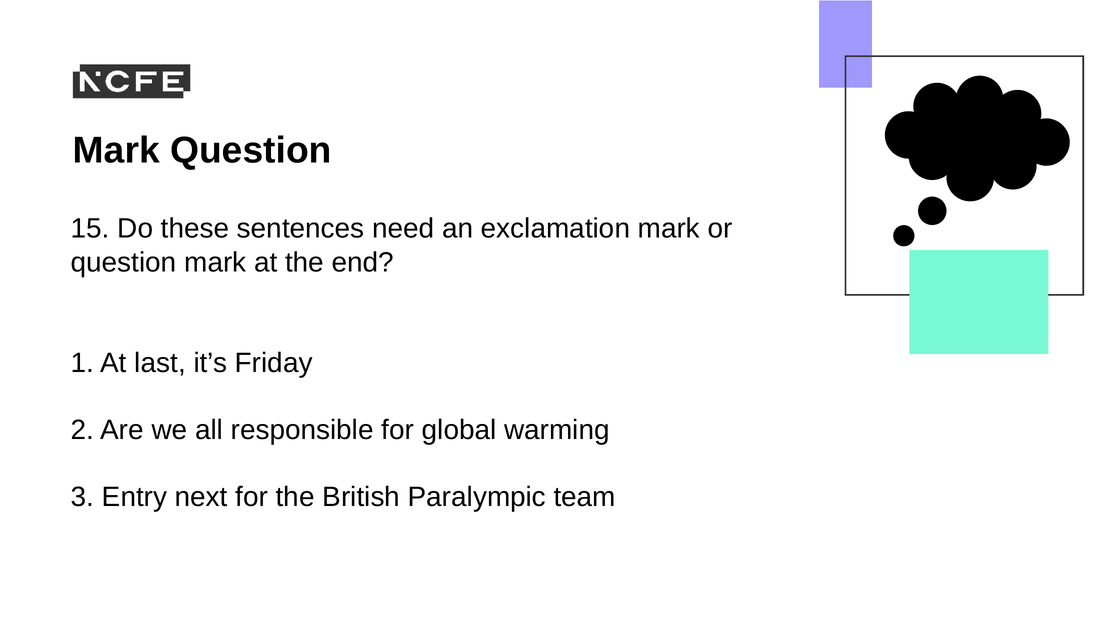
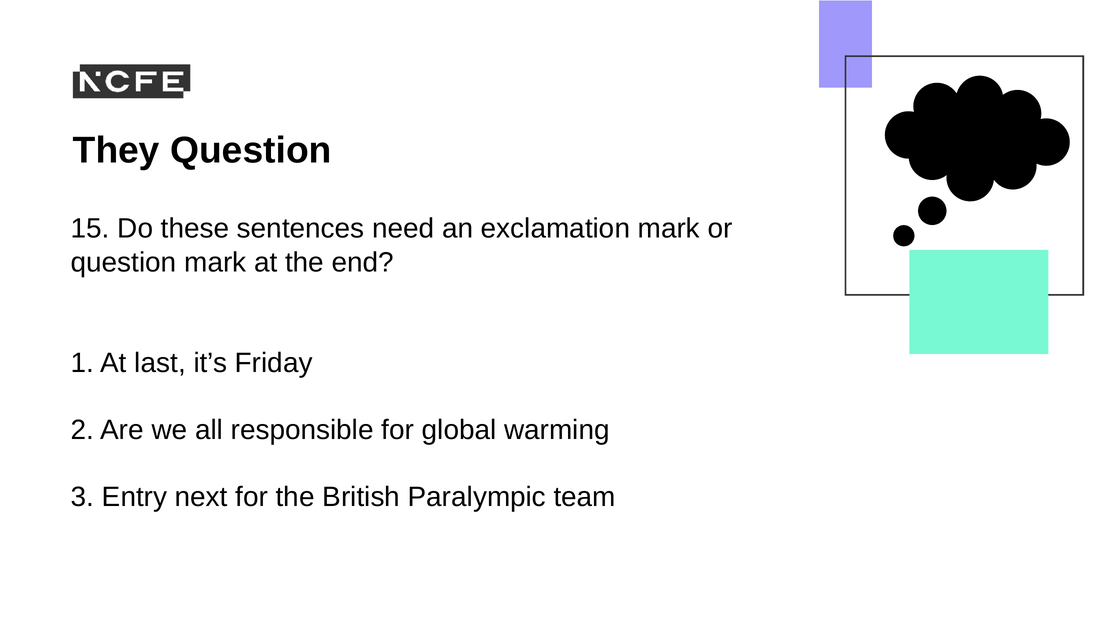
Mark: Mark -> They (116, 151)
